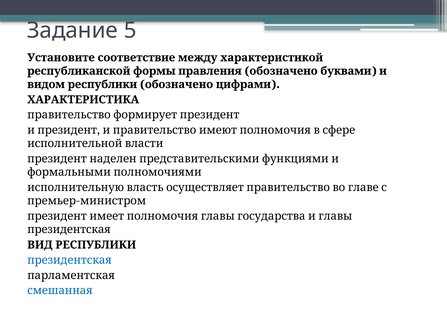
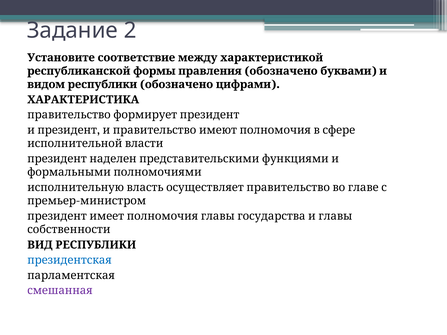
5: 5 -> 2 (130, 31)
президентская: президентская -> собственности (69, 230)
смешанная colour: blue -> purple (60, 291)
